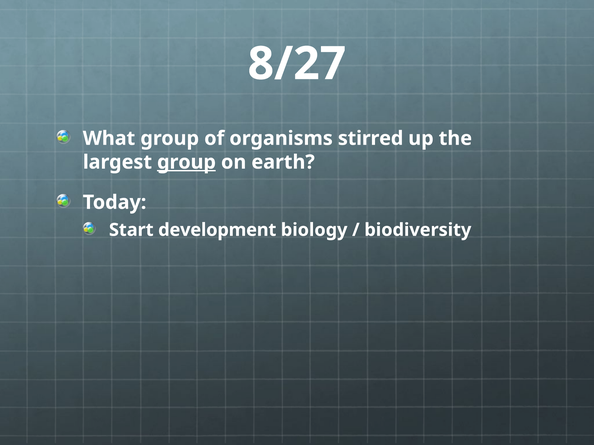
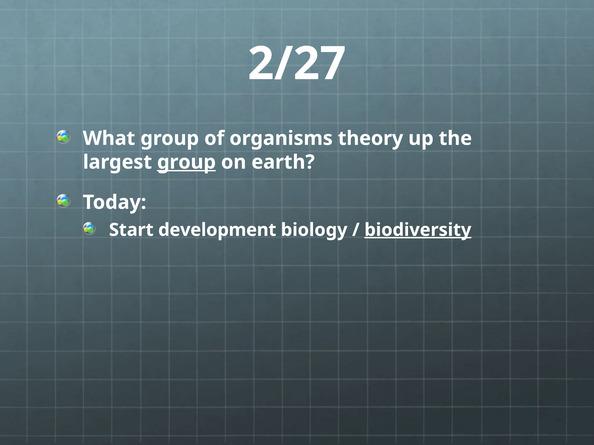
8/27: 8/27 -> 2/27 (297, 64)
stirred: stirred -> theory (371, 139)
biodiversity underline: none -> present (418, 230)
